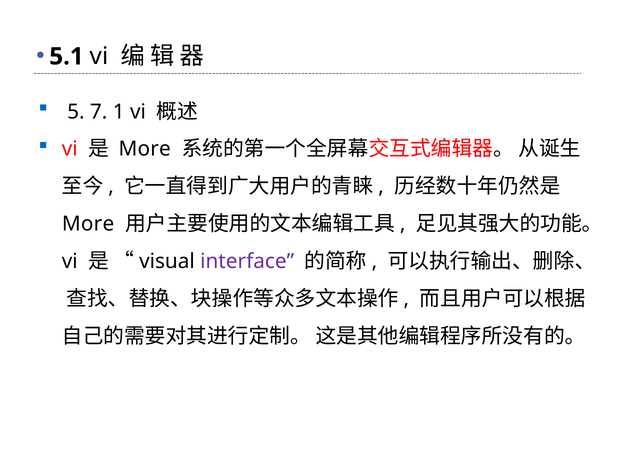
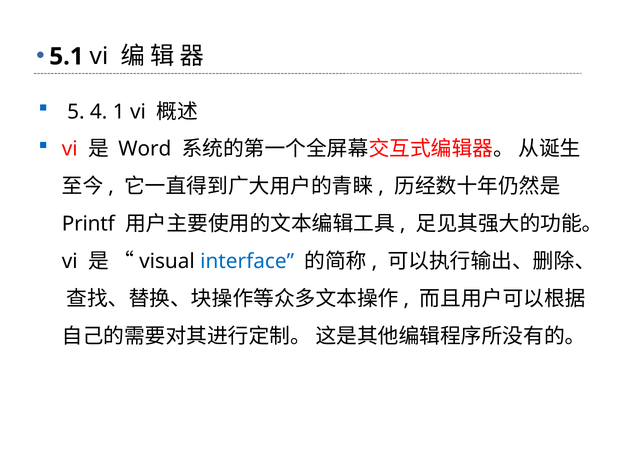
7: 7 -> 4 (99, 111)
More: More -> Word (145, 149)
More: More -> Printf (88, 224)
interface colour: purple -> blue (247, 261)
